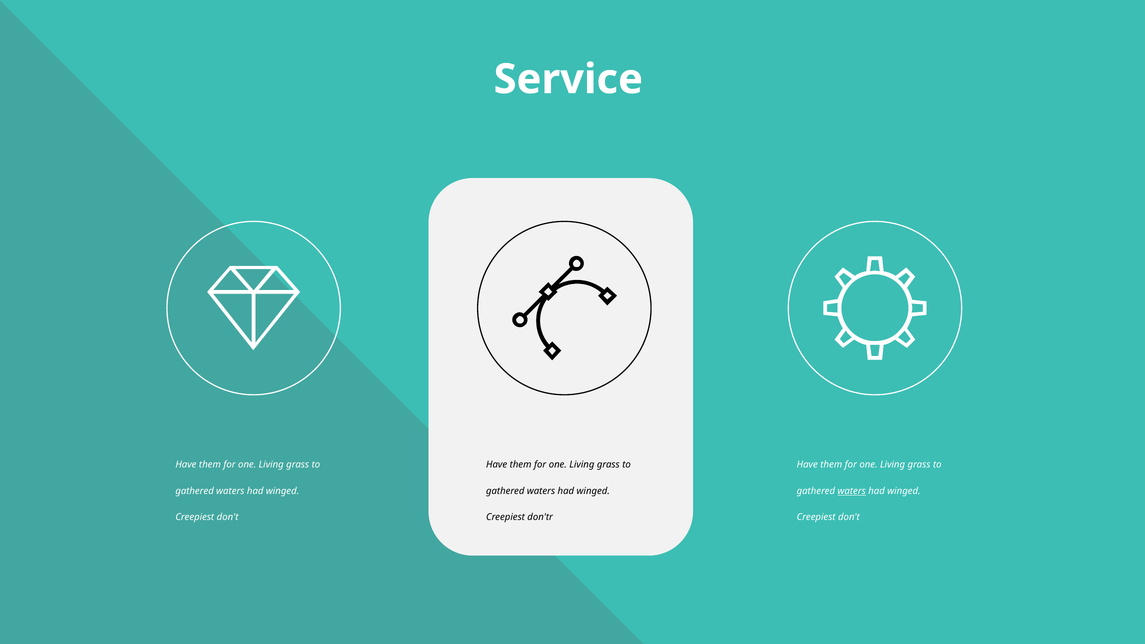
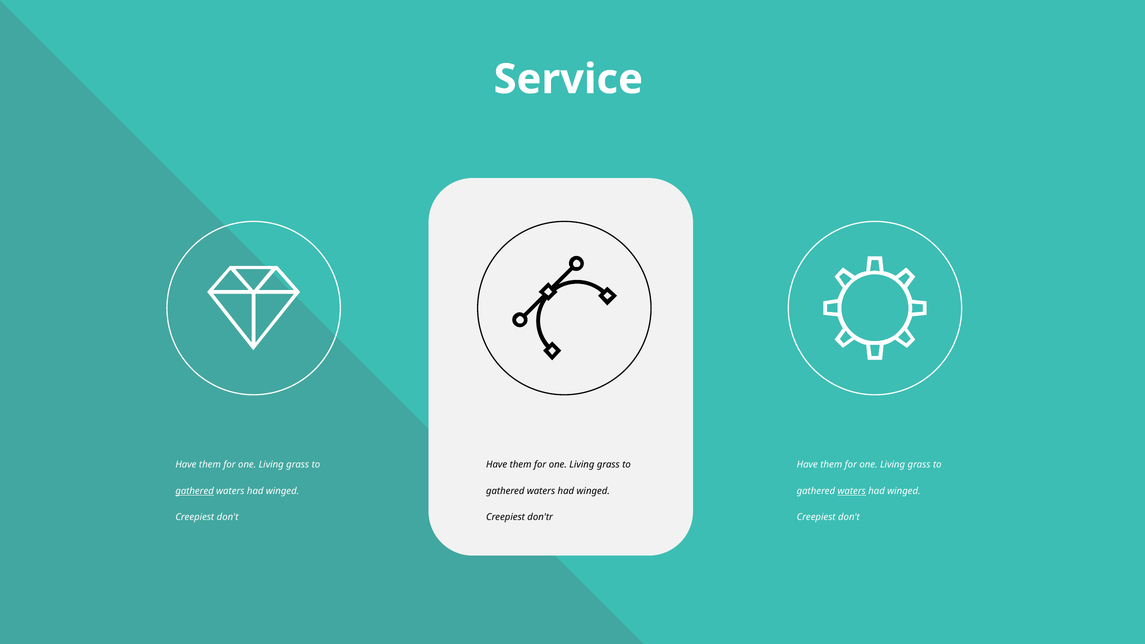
gathered underline: none -> present (195, 491)
